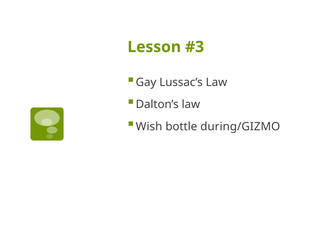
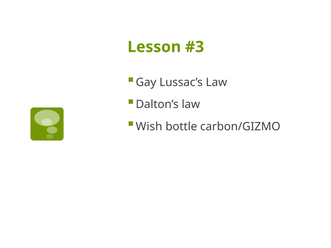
during/GIZMO: during/GIZMO -> carbon/GIZMO (240, 127)
